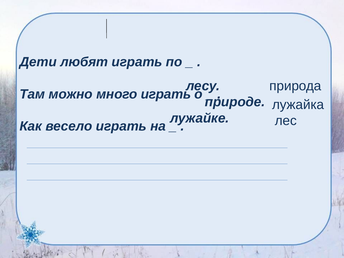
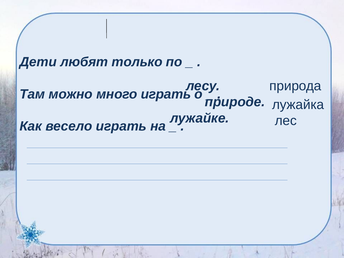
любят играть: играть -> только (137, 62)
